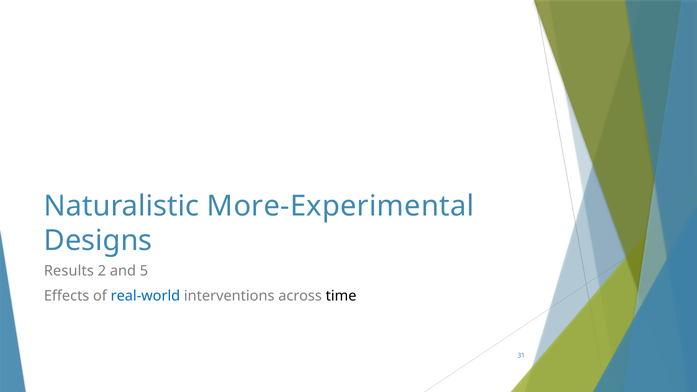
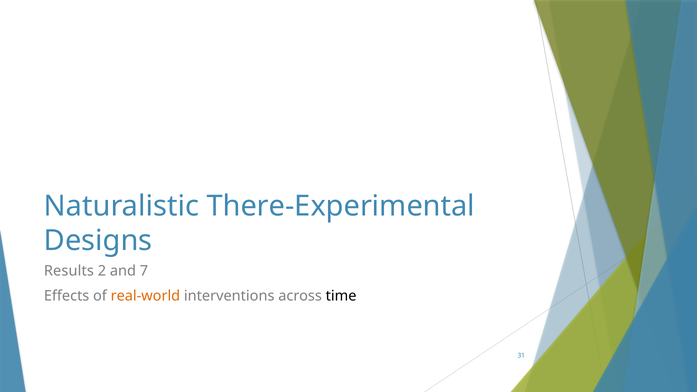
More-Experimental: More-Experimental -> There-Experimental (341, 206)
5: 5 -> 7 (144, 271)
real-world colour: blue -> orange (145, 296)
